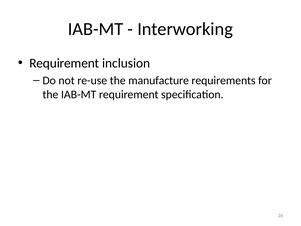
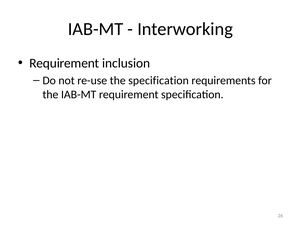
the manufacture: manufacture -> specification (159, 80)
